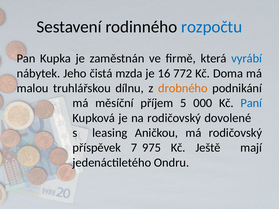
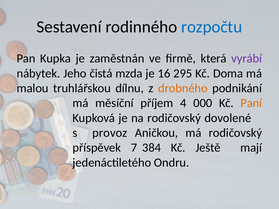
vyrábí colour: blue -> purple (247, 59)
772: 772 -> 295 (183, 73)
5: 5 -> 4 (183, 103)
Paní colour: blue -> orange (251, 103)
leasing: leasing -> provoz (110, 133)
975: 975 -> 384 (152, 148)
